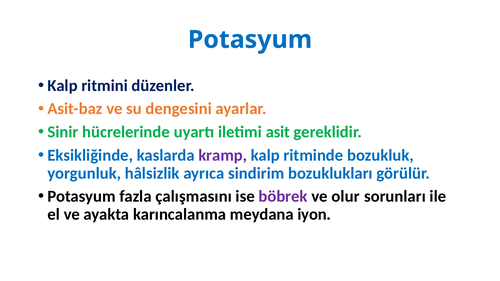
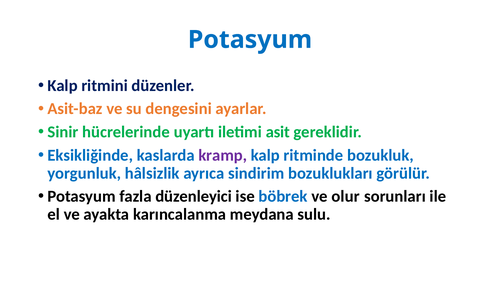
çalışmasını: çalışmasını -> düzenleyici (194, 197)
böbrek colour: purple -> blue (283, 197)
iyon: iyon -> sulu (314, 215)
